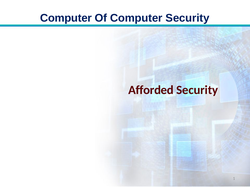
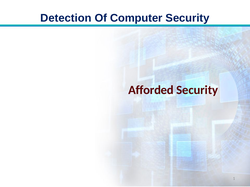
Computer: Computer -> Detection (66, 18)
